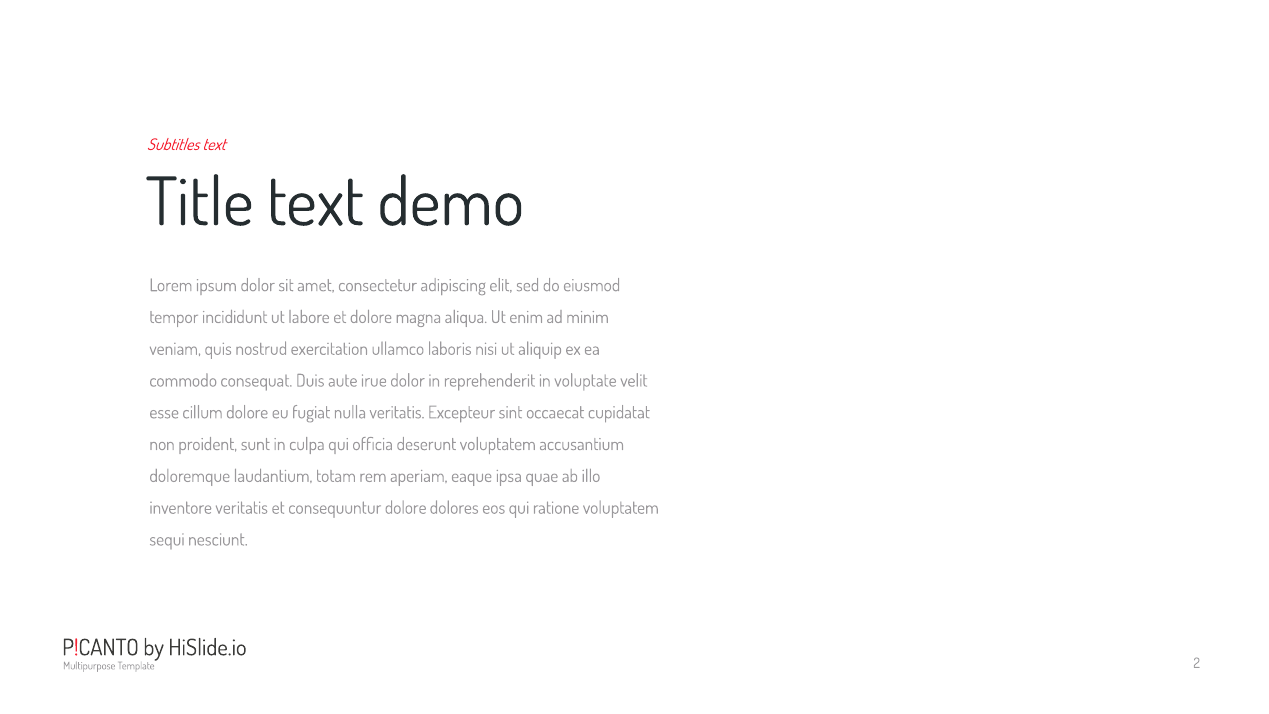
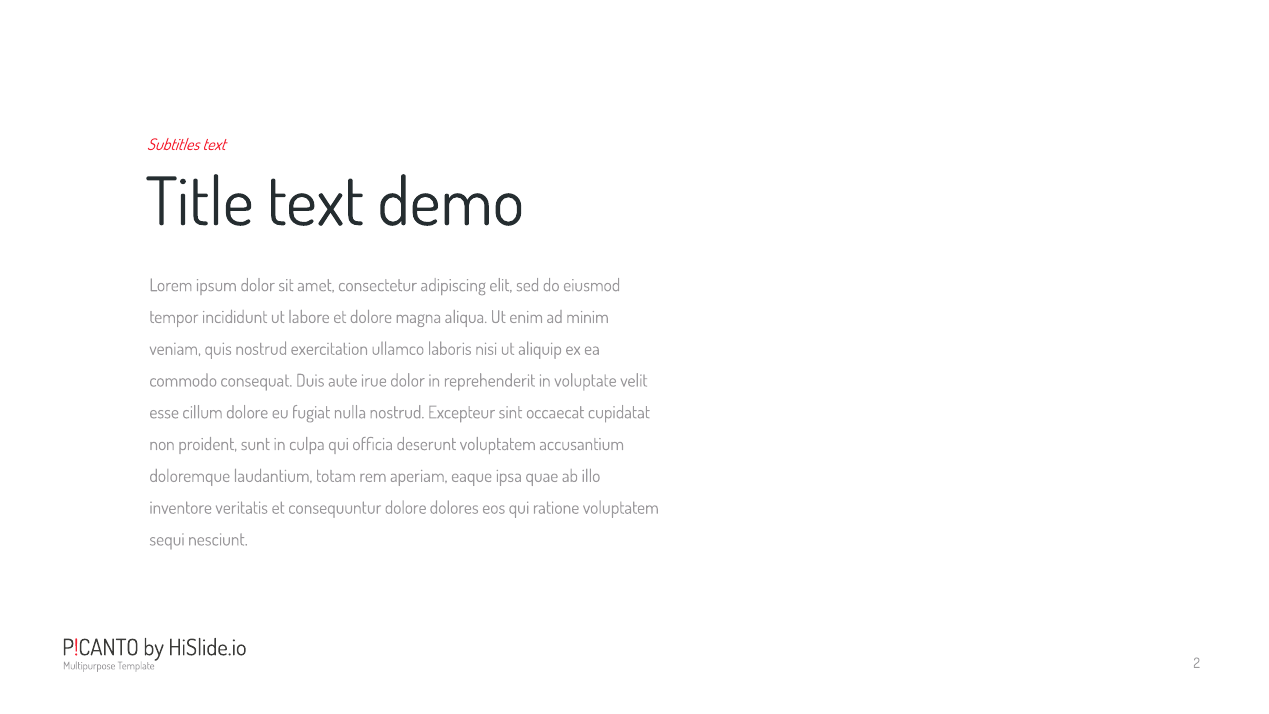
nulla veritatis: veritatis -> nostrud (397, 413)
